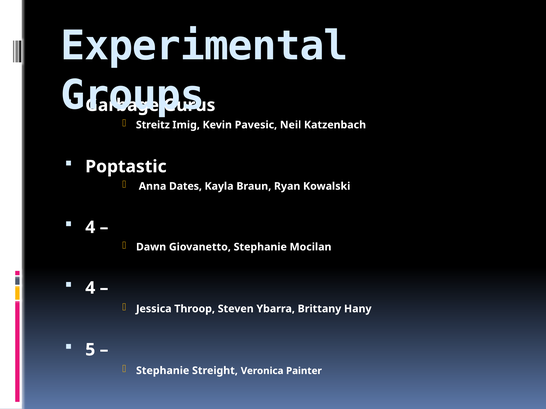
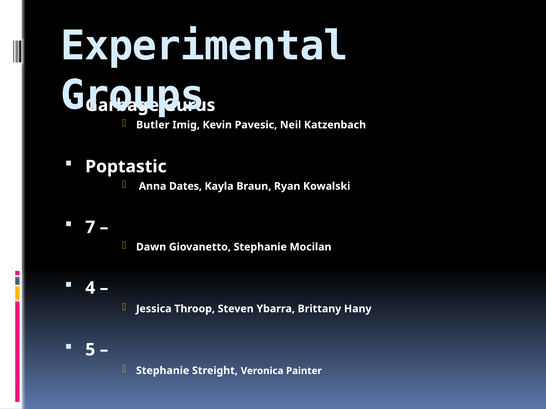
Streitz: Streitz -> Butler (153, 125)
4: 4 -> 7 (90, 228)
